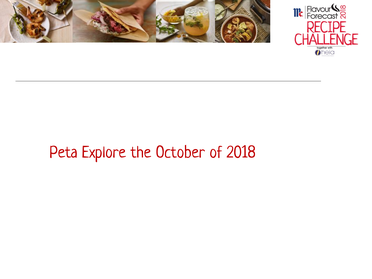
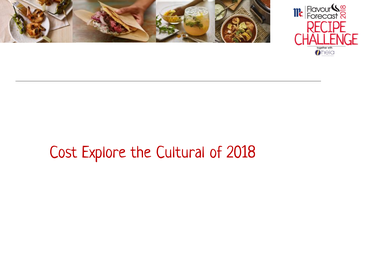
Peta: Peta -> Cost (64, 152)
October: October -> Cultural (180, 152)
